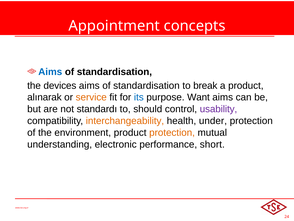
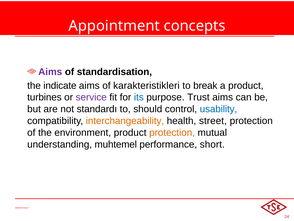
Aims colour: blue -> purple (50, 72)
devices: devices -> indicate (60, 85)
standardisation: standardisation -> karakteristikleri (146, 85)
alınarak: alınarak -> turbines (44, 97)
service colour: orange -> purple (91, 97)
Want: Want -> Trust (198, 97)
usability colour: purple -> blue (218, 109)
under: under -> street (213, 121)
electronic: electronic -> muhtemel (116, 144)
